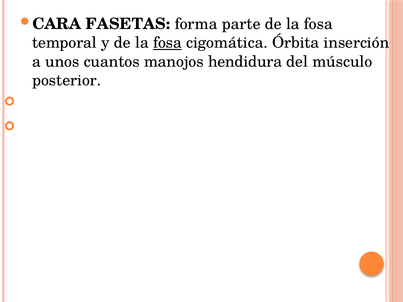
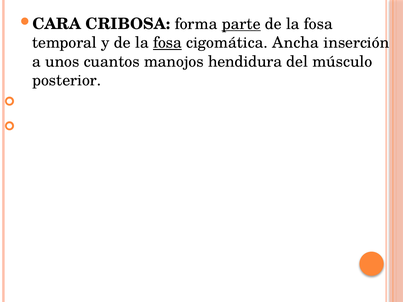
FASETAS: FASETAS -> CRIBOSA (128, 24)
parte underline: none -> present (241, 24)
Órbita: Órbita -> Ancha (296, 43)
